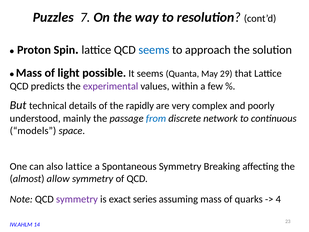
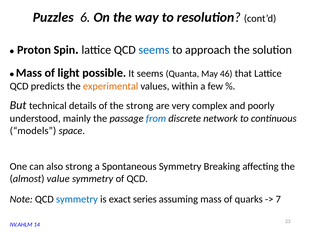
7: 7 -> 6 (85, 17)
29: 29 -> 46 (226, 74)
experimental colour: purple -> orange (111, 86)
the rapidly: rapidly -> strong (140, 106)
also lattice: lattice -> strong (79, 166)
allow: allow -> value (58, 179)
symmetry colour: purple -> blue (77, 199)
4: 4 -> 7 (278, 199)
